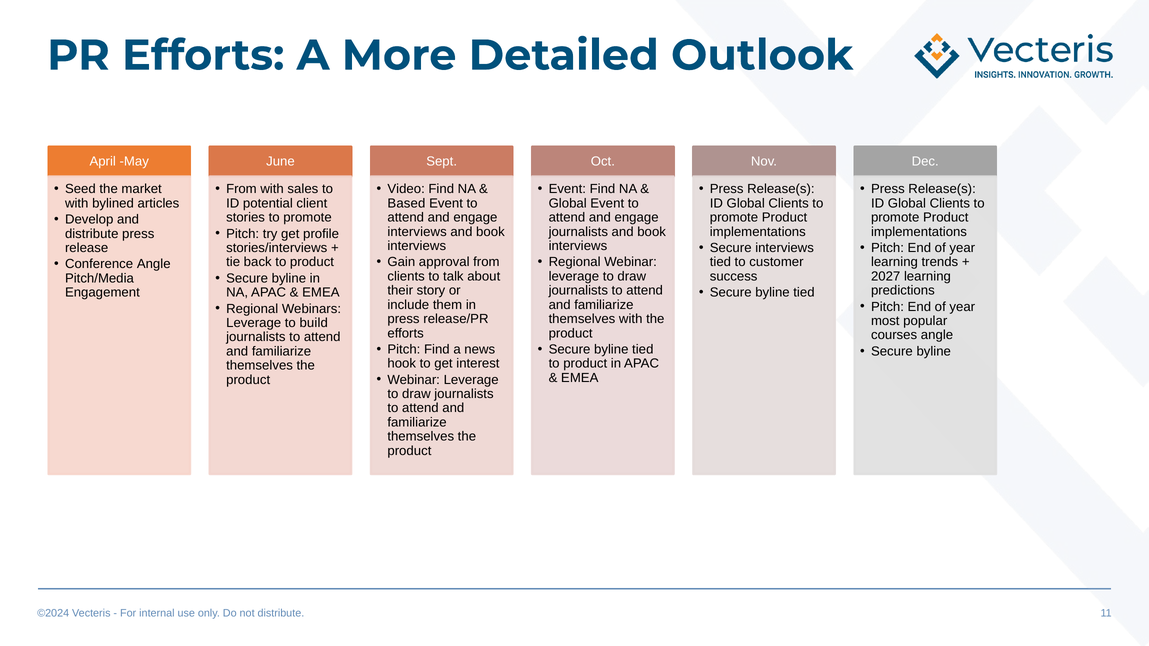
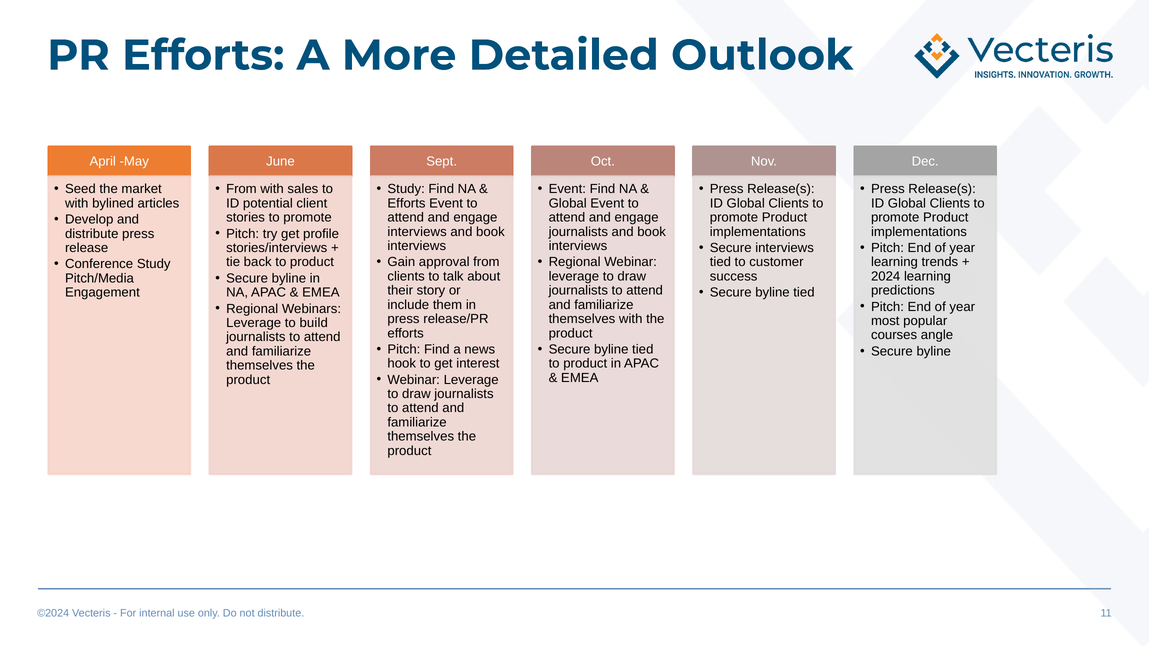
Video: Video -> Study (406, 189)
Based: Based -> Efforts (406, 203)
Conference Angle: Angle -> Study (154, 264)
2027: 2027 -> 2024 (886, 276)
